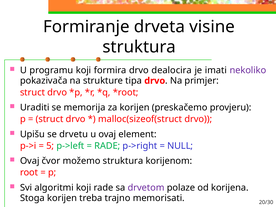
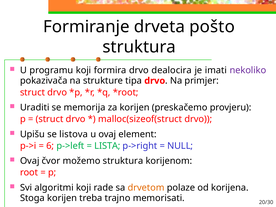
visine: visine -> pošto (212, 27)
drvetu: drvetu -> listova (74, 134)
5: 5 -> 6 (50, 146)
RADE: RADE -> LISTA (107, 146)
drvetom colour: purple -> orange (146, 188)
